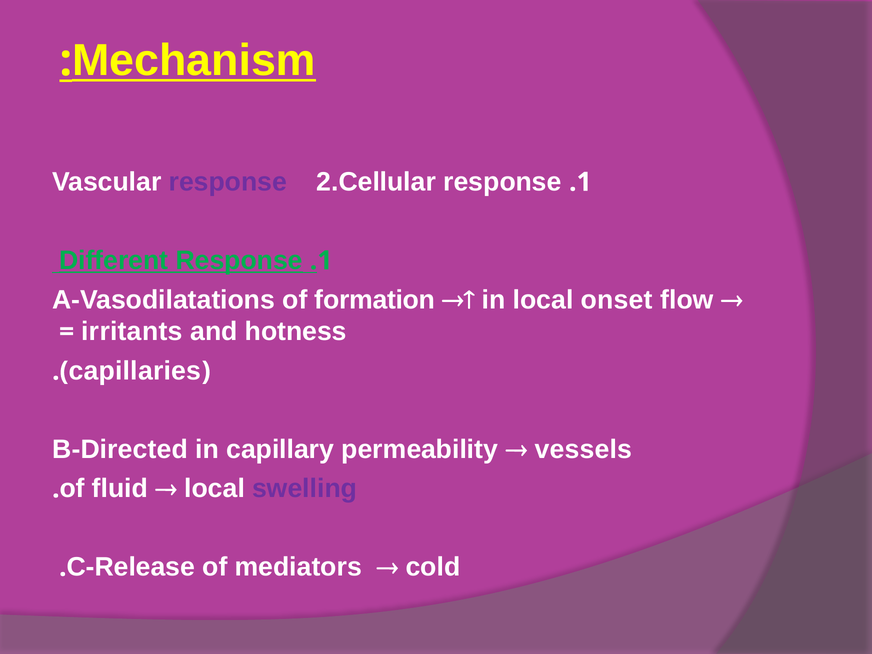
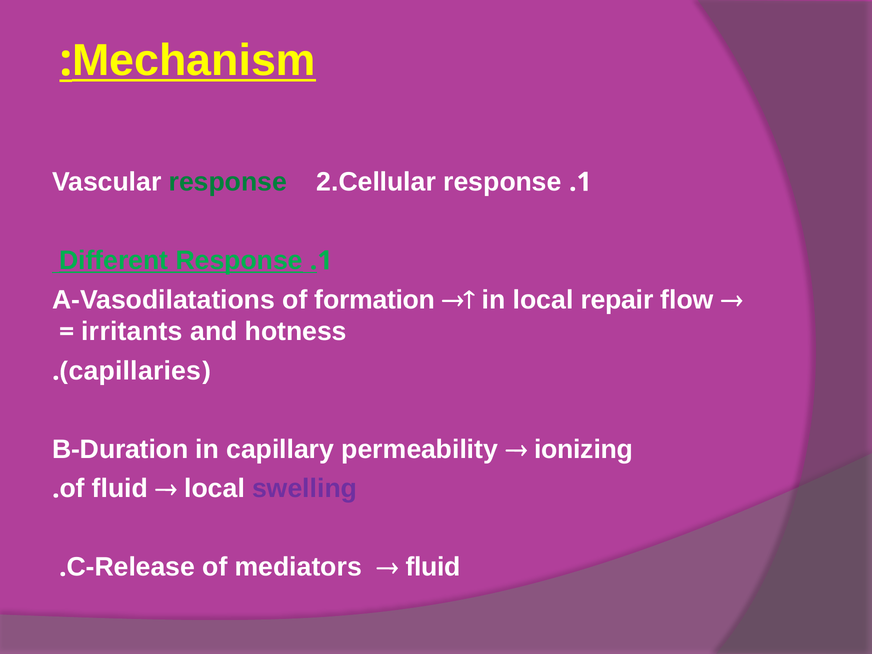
response colour: purple -> green (228, 182)
onset: onset -> repair (617, 300)
B-Directed: B-Directed -> B-Duration (120, 449)
vessels: vessels -> ionizing (584, 449)
cold: cold -> fluid (433, 567)
